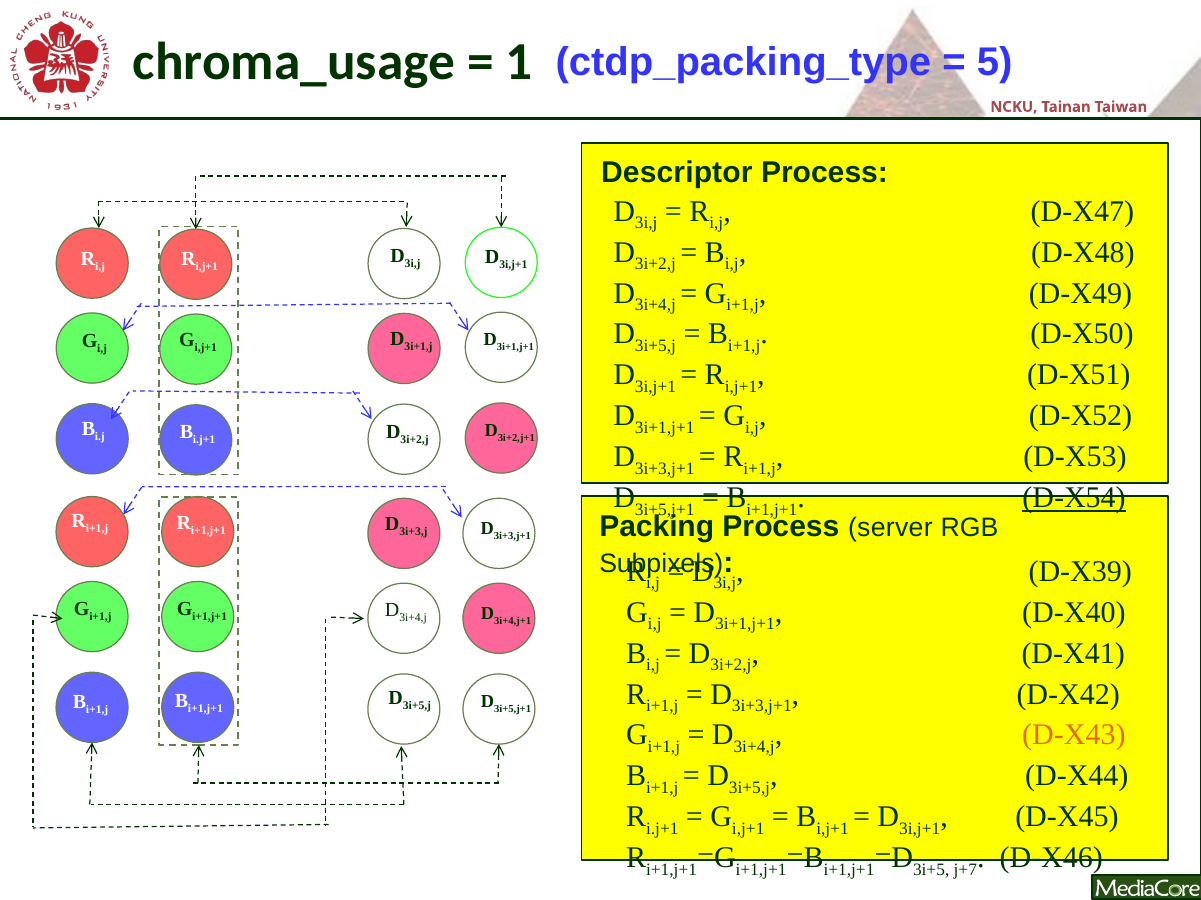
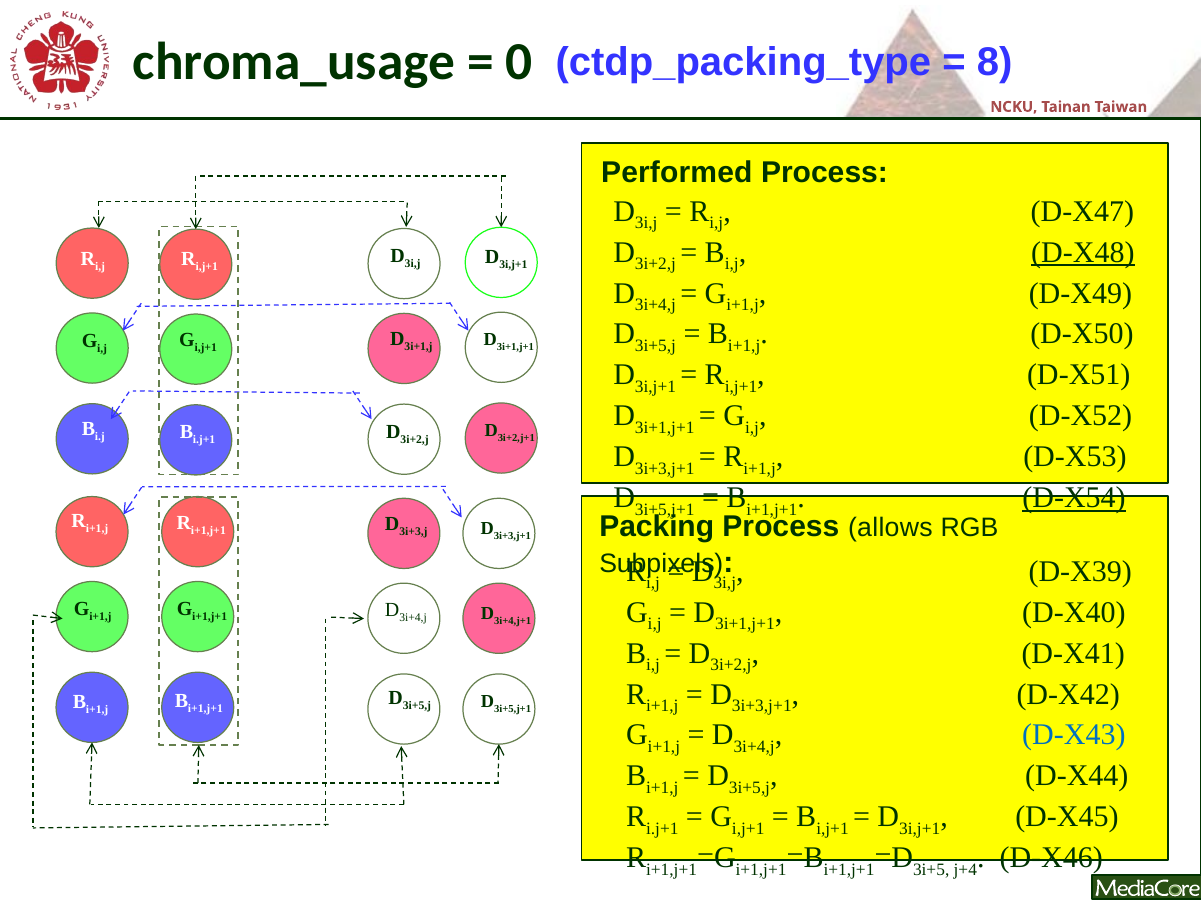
1: 1 -> 0 (519, 62)
5: 5 -> 8 (995, 63)
Descriptor: Descriptor -> Performed (677, 173)
D-X48 underline: none -> present (1083, 252)
server: server -> allows (890, 528)
D-X43 colour: orange -> blue (1074, 736)
j+7: j+7 -> j+4 (965, 870)
